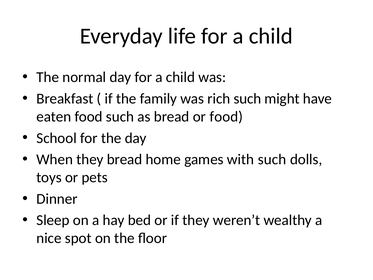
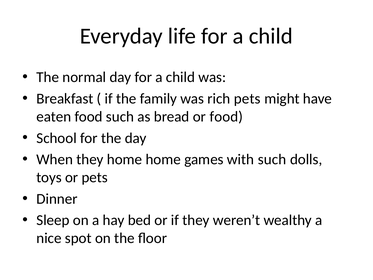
rich such: such -> pets (247, 99)
they bread: bread -> home (125, 159)
